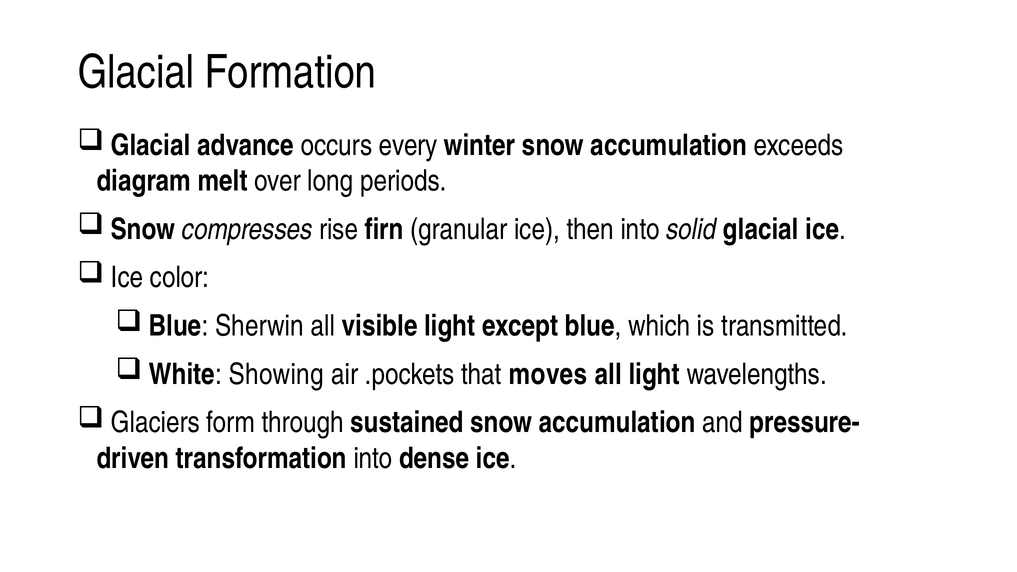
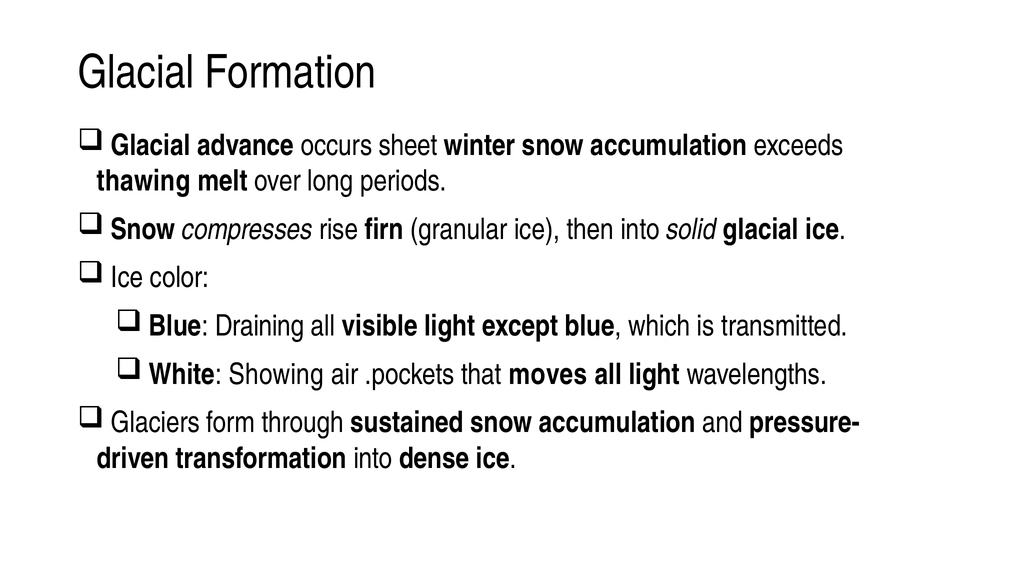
every: every -> sheet (408, 145)
diagram: diagram -> thawing (144, 181)
Sherwin: Sherwin -> Draining (260, 326)
